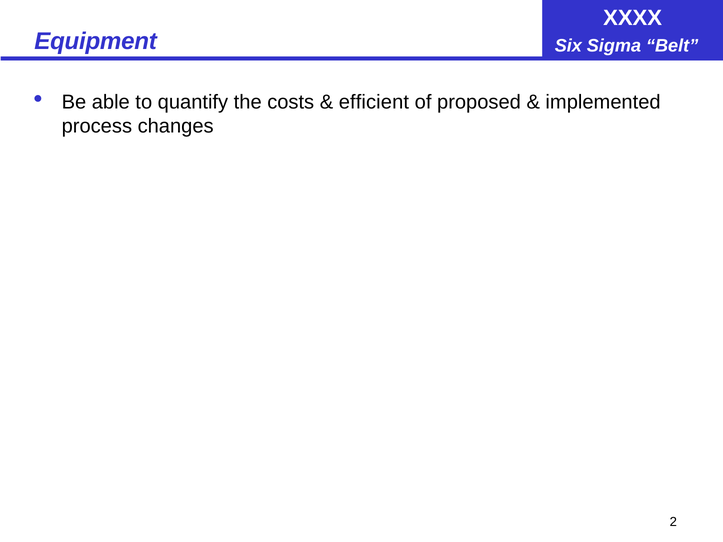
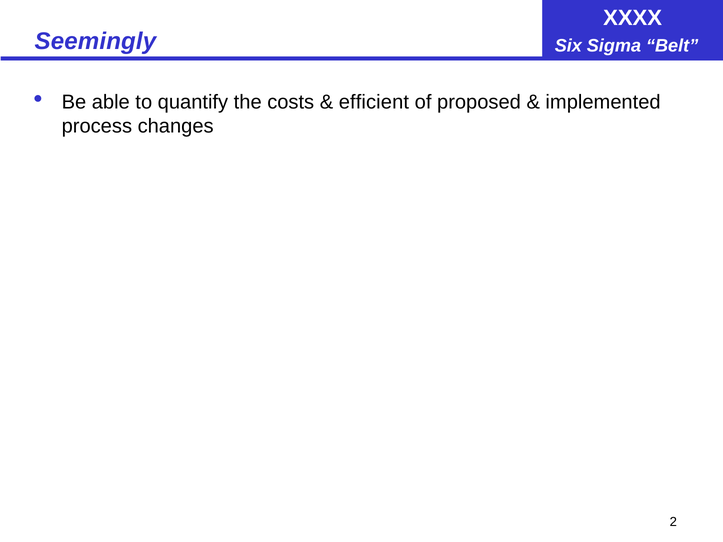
Equipment: Equipment -> Seemingly (95, 41)
